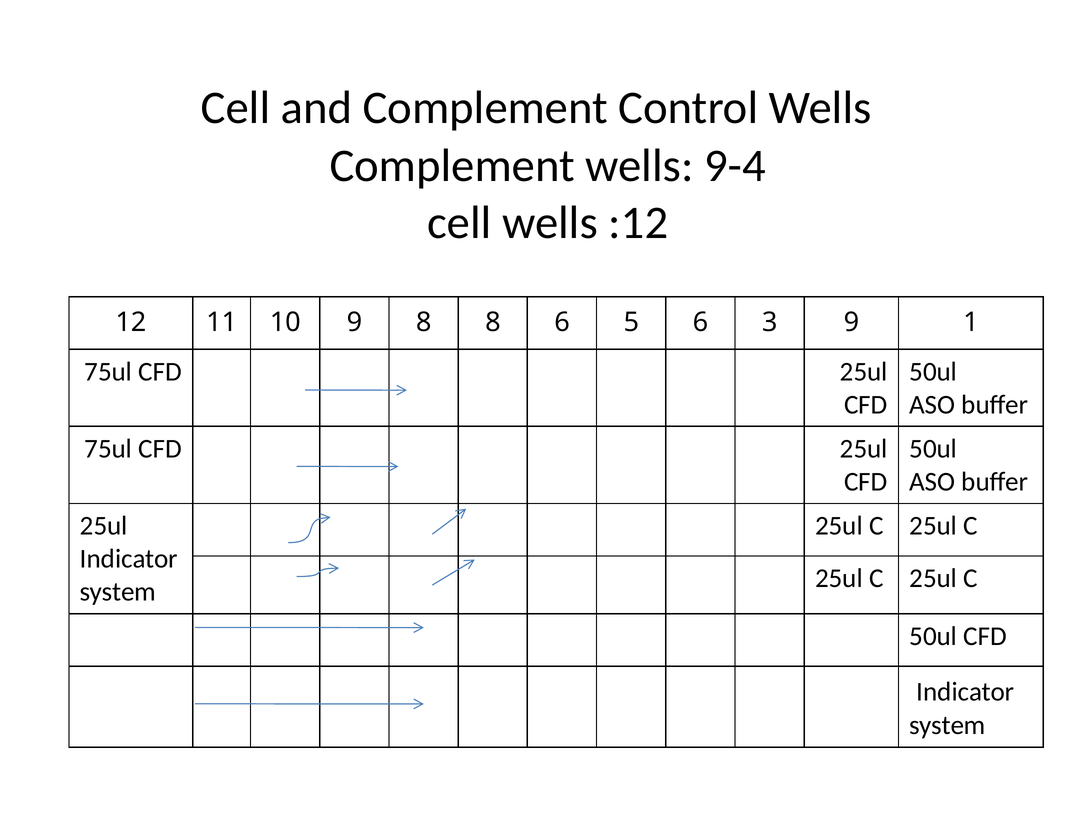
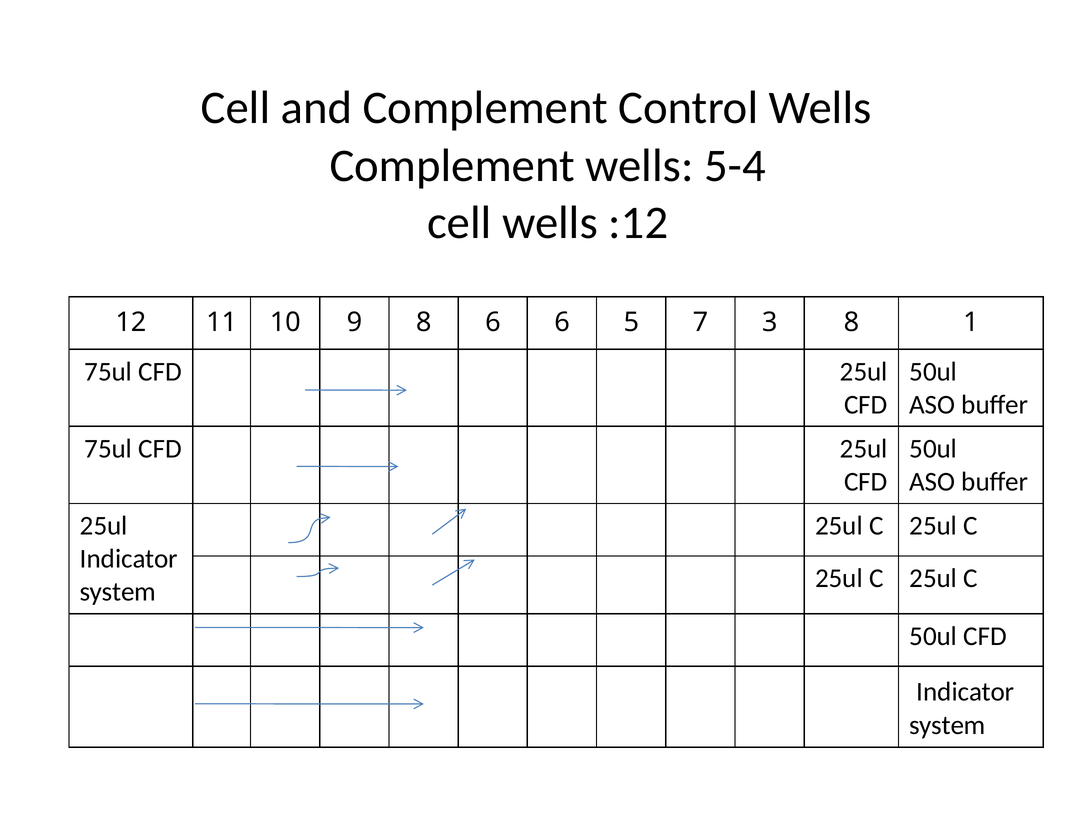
9-4: 9-4 -> 5-4 (735, 166)
8 8: 8 -> 6 (493, 322)
5 6: 6 -> 7 (700, 322)
3 9: 9 -> 8 (851, 322)
